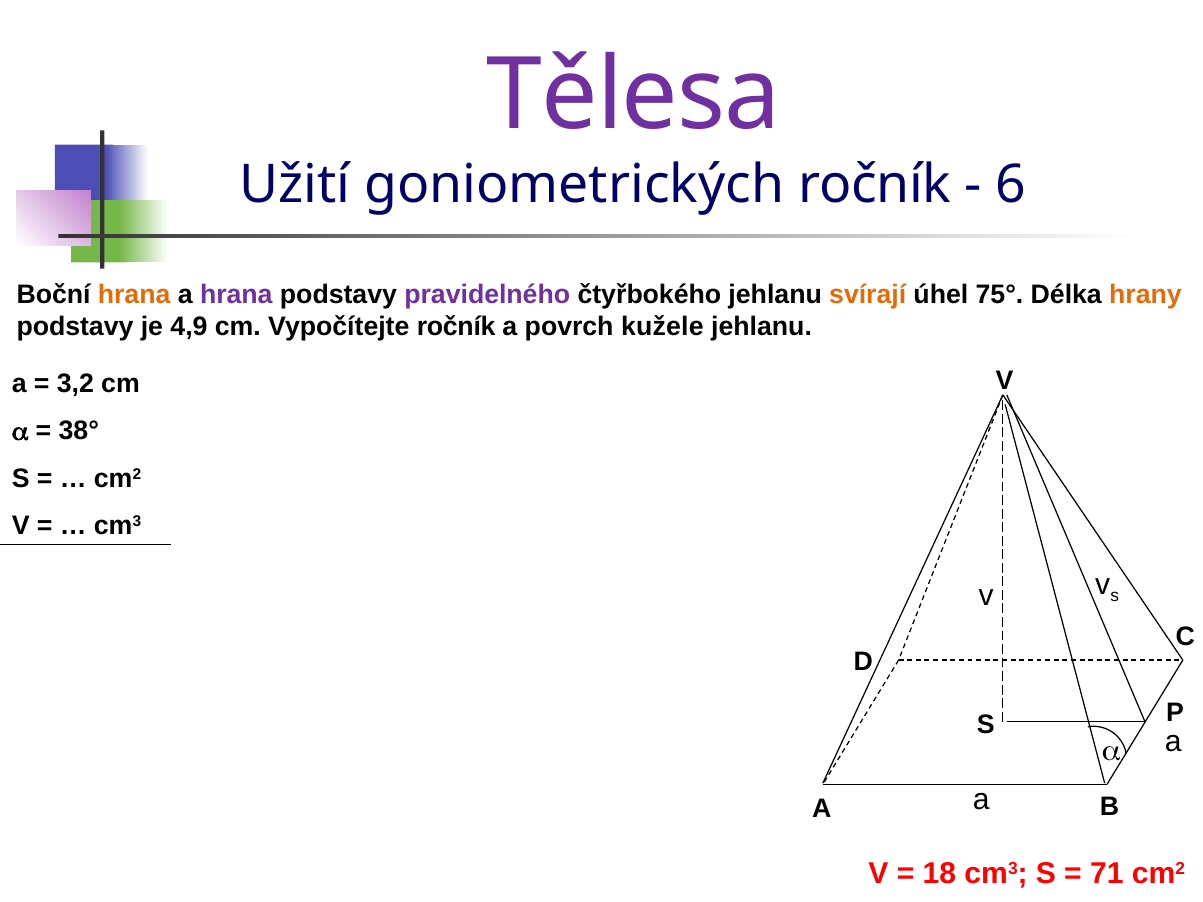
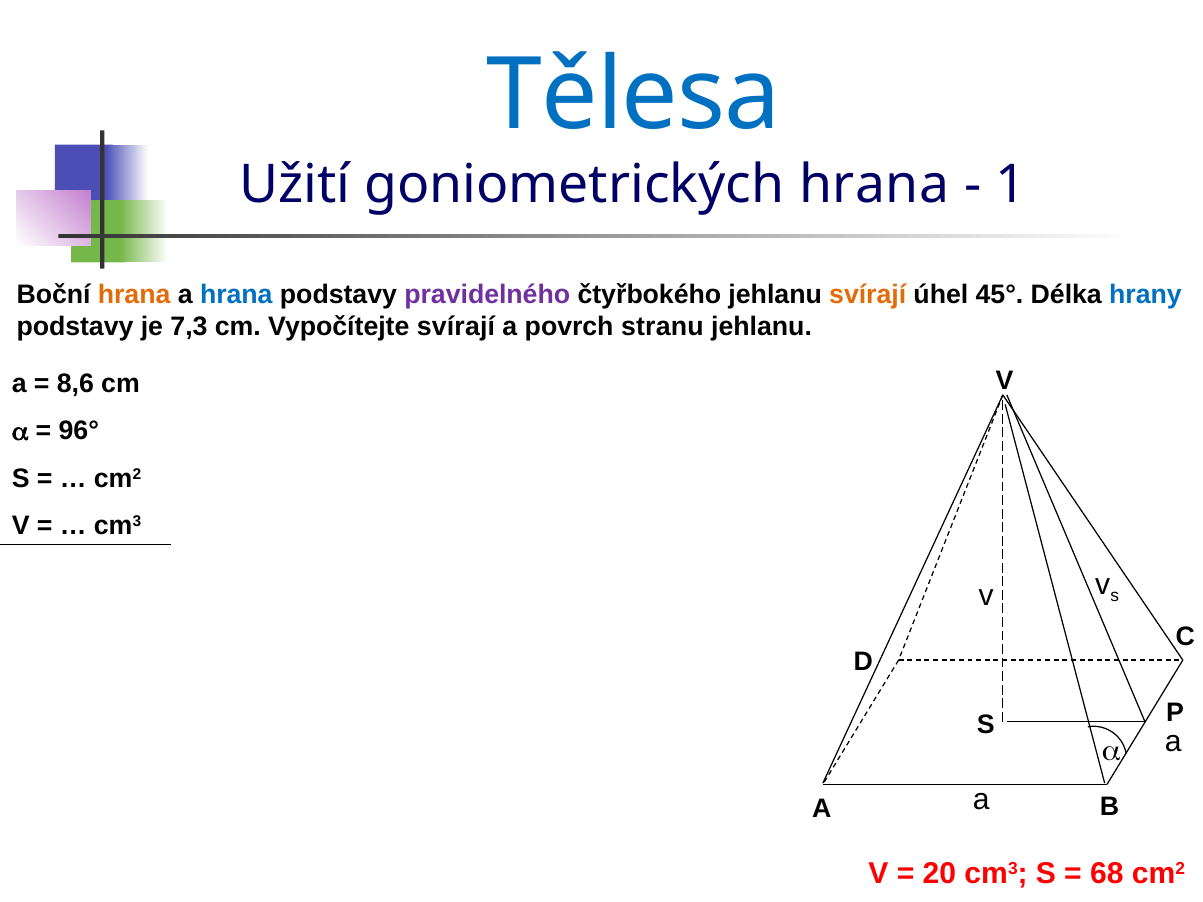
Tělesa colour: purple -> blue (634, 96)
goniometrických ročník: ročník -> hrana (874, 185)
6: 6 -> 1 (1011, 185)
hrana colour: purple -> blue (236, 295)
75°: 75° -> 45° (1000, 295)
hrany colour: orange -> blue (1146, 295)
4,9: 4,9 -> 7,3 (189, 327)
Vypočítejte ročník: ročník -> svírají (456, 327)
kužele: kužele -> stranu (662, 327)
3,2: 3,2 -> 8,6 (75, 384)
38°: 38° -> 96° (79, 431)
18: 18 -> 20 (939, 874)
71: 71 -> 68 (1107, 874)
